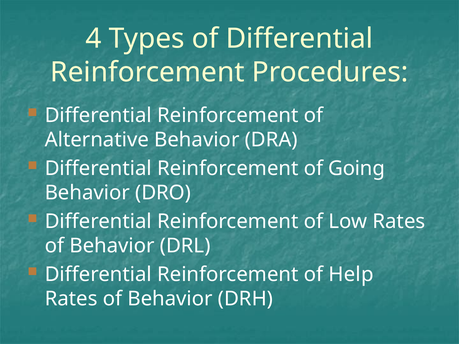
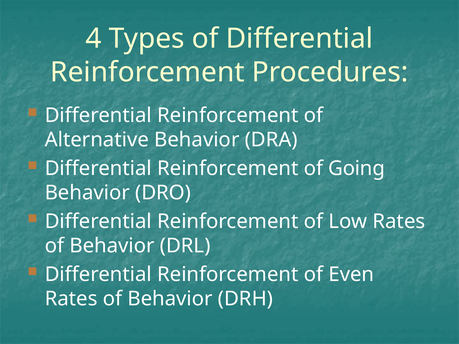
Help: Help -> Even (351, 275)
